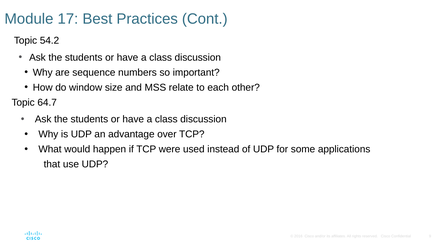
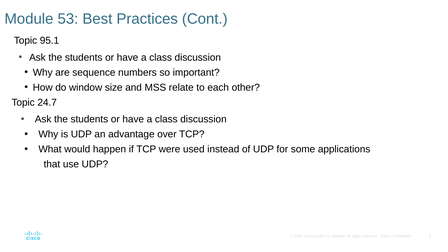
17: 17 -> 53 (68, 19)
54.2: 54.2 -> 95.1 (50, 41)
64.7: 64.7 -> 24.7 (47, 102)
